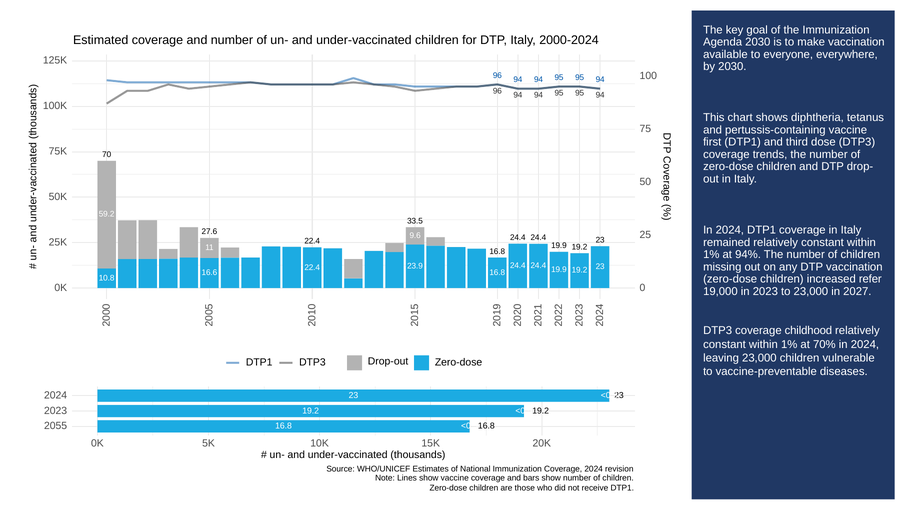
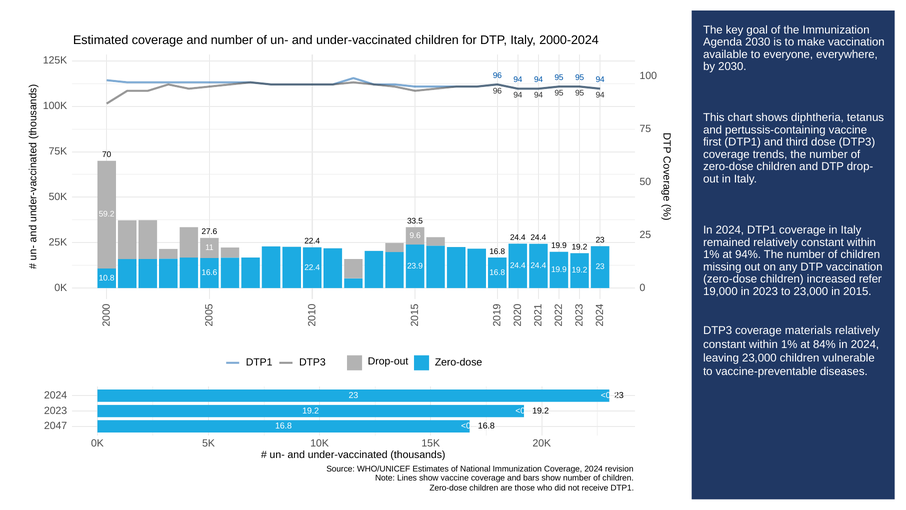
2027: 2027 -> 2015 (857, 291)
childhood: childhood -> materials (808, 330)
70%: 70% -> 84% (824, 344)
2055: 2055 -> 2047 (56, 426)
